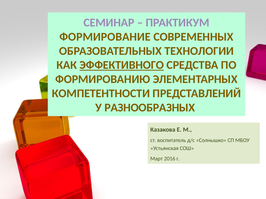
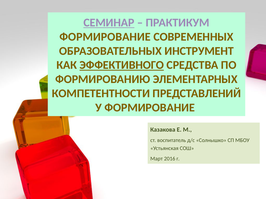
СЕМИНАР underline: none -> present (109, 23)
ТЕХНОЛОГИИ: ТЕХНОЛОГИИ -> ИНСТРУМЕНТ (199, 51)
У РАЗНООБРАЗНЫХ: РАЗНООБРАЗНЫХ -> ФОРМИРОВАНИЕ (150, 108)
